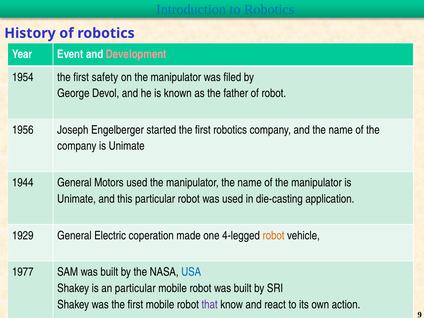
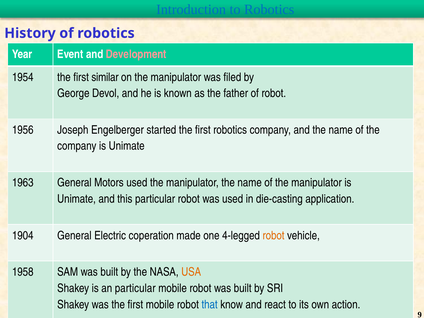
safety: safety -> similar (105, 77)
1944: 1944 -> 1963 (23, 183)
1929: 1929 -> 1904 (23, 235)
1977: 1977 -> 1958 (23, 272)
USA colour: blue -> orange (191, 272)
that colour: purple -> blue (210, 304)
